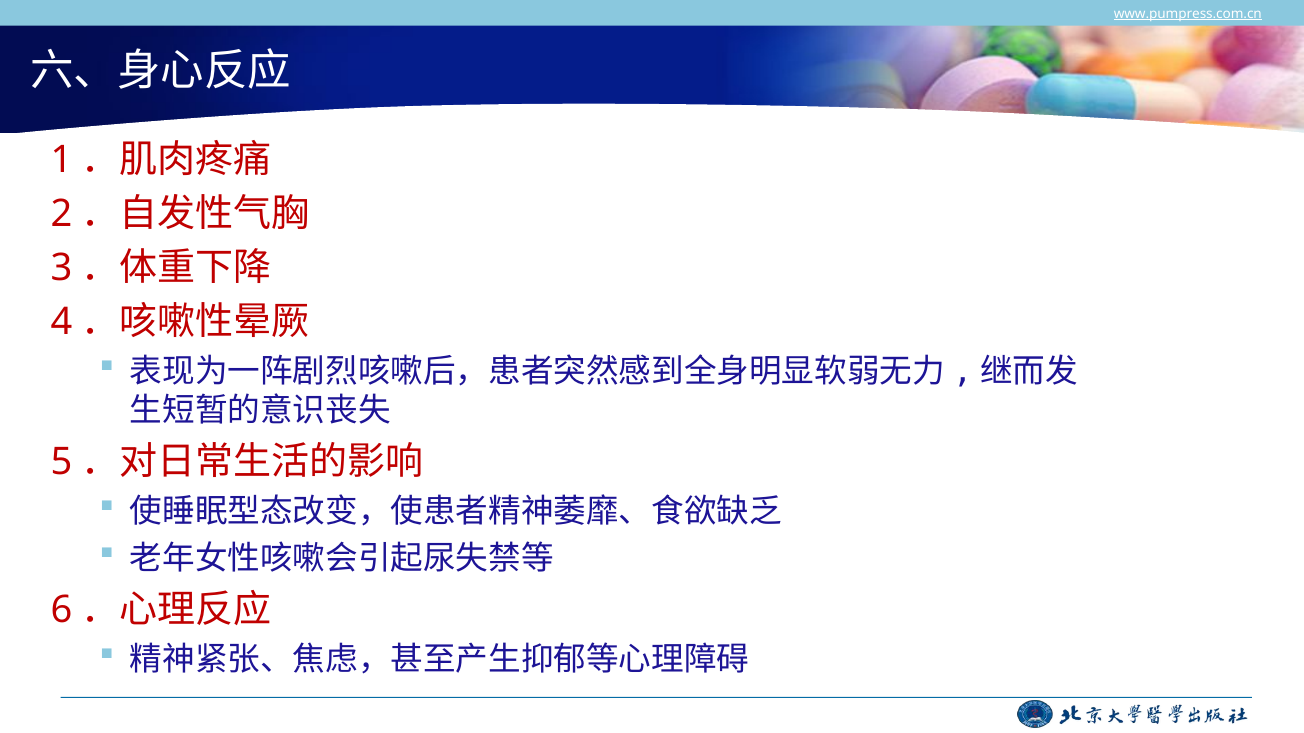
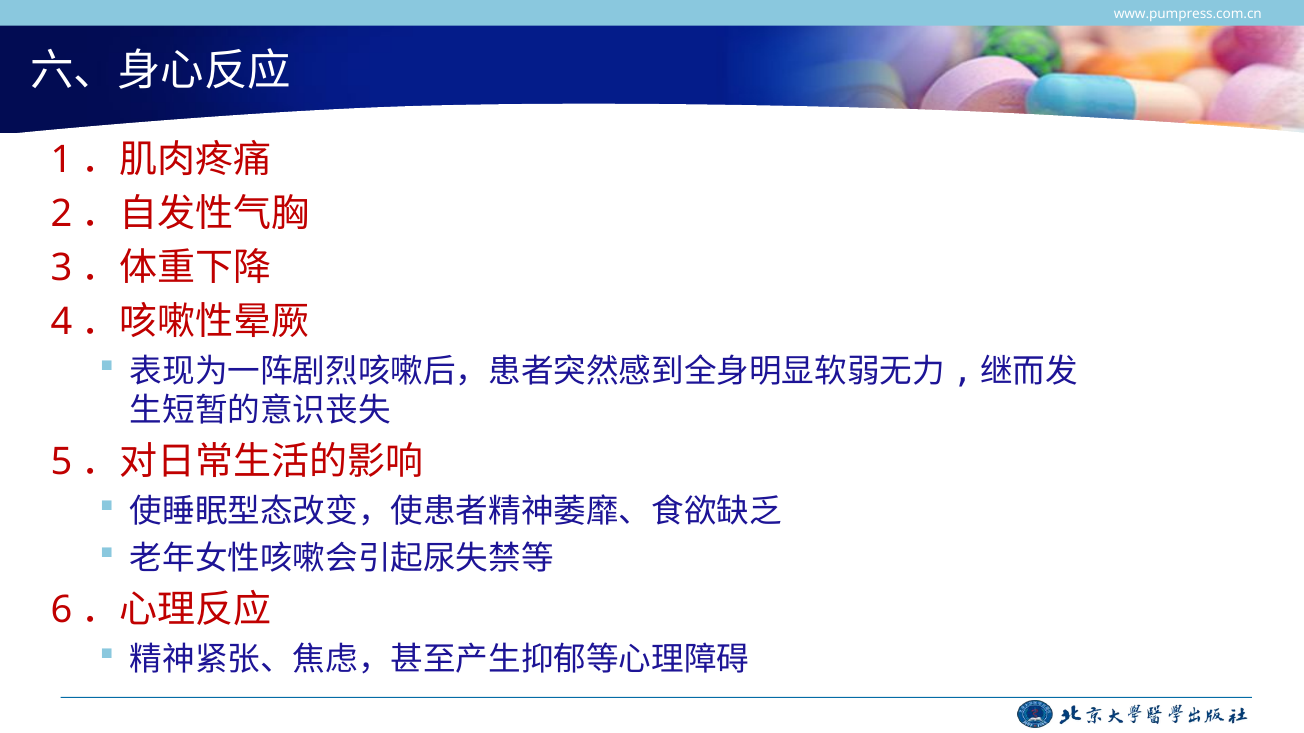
www.pumpress.com.cn underline: present -> none (1188, 14)
